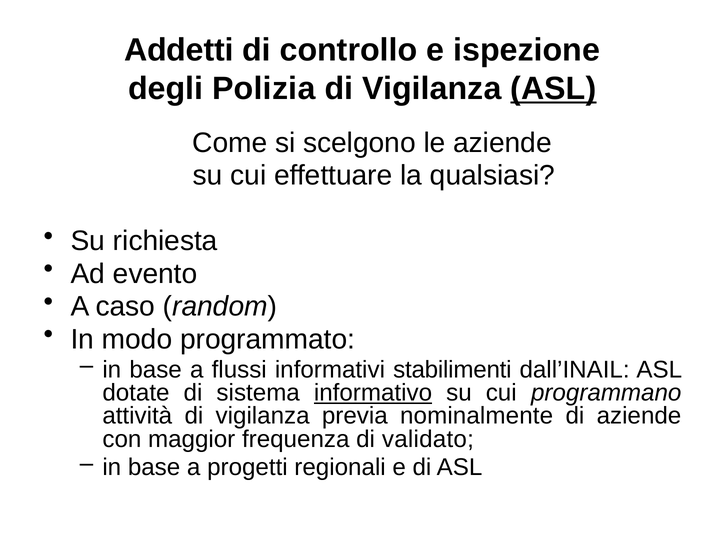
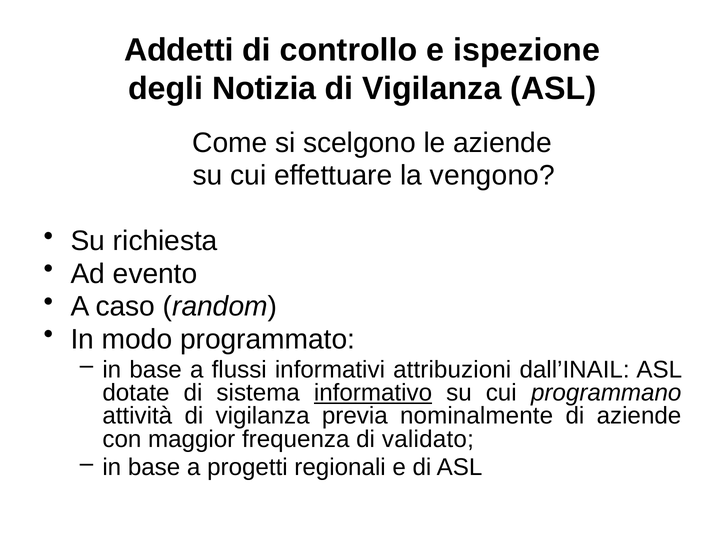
Polizia: Polizia -> Notizia (264, 89)
ASL underline: present -> none (553, 89)
qualsiasi: qualsiasi -> vengono (492, 176)
stabilimenti: stabilimenti -> attribuzioni (452, 369)
